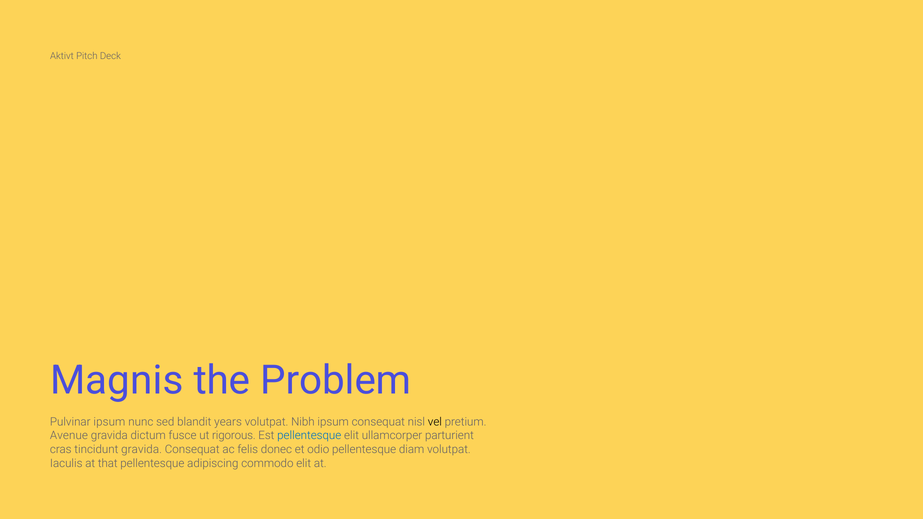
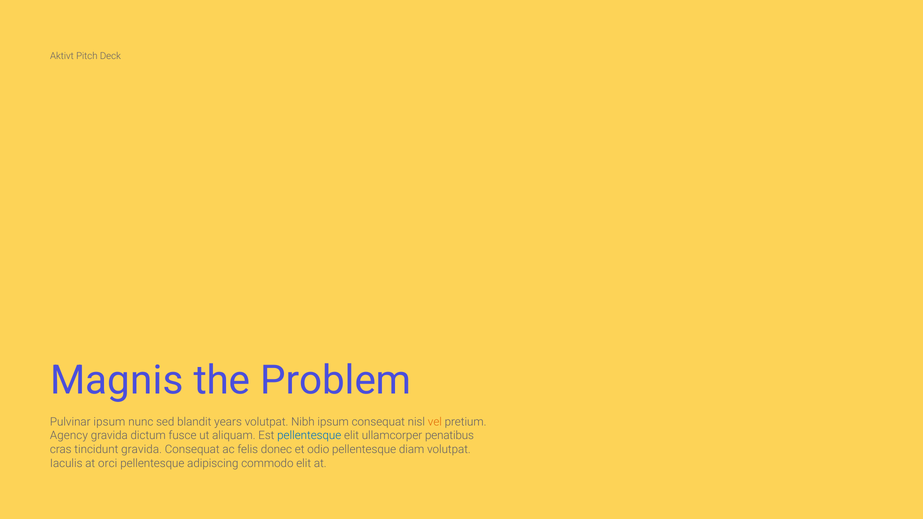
vel colour: black -> orange (435, 422)
Avenue: Avenue -> Agency (69, 436)
rigorous: rigorous -> aliquam (234, 436)
parturient: parturient -> penatibus (449, 436)
that: that -> orci (108, 464)
